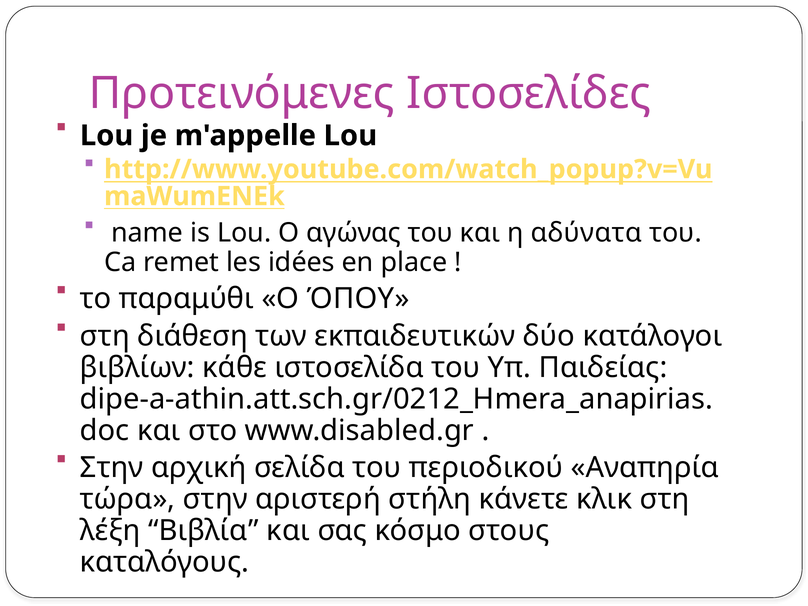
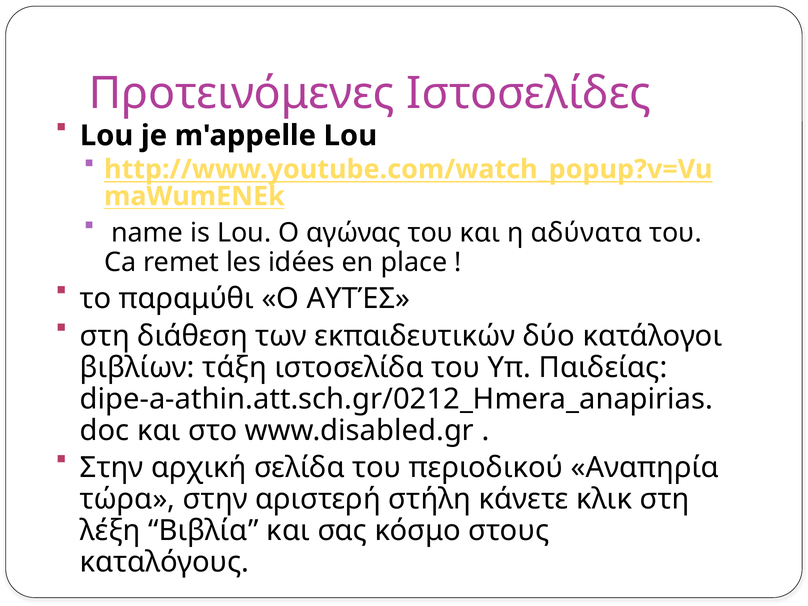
ΌΠΟΥ: ΌΠΟΥ -> ΑΥΤΈΣ (358, 299)
κάθε: κάθε -> τάξη (235, 367)
